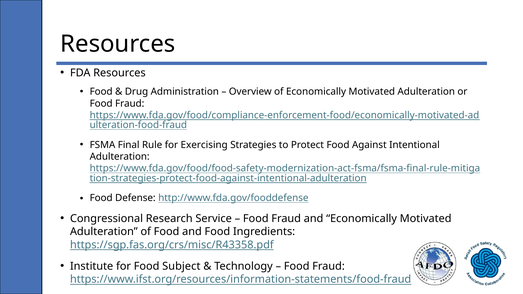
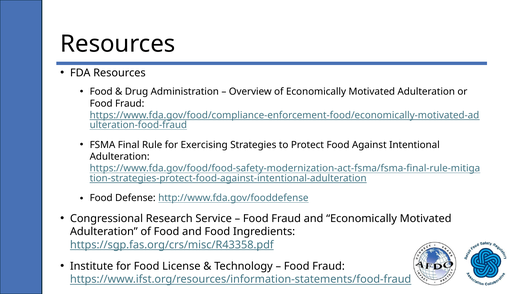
Subject: Subject -> License (181, 266)
